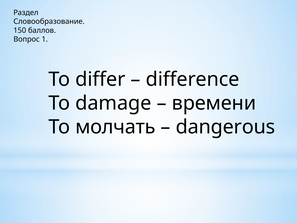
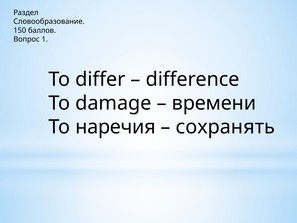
молчать: молчать -> наречия (115, 127)
dangerous: dangerous -> сохранять (225, 127)
